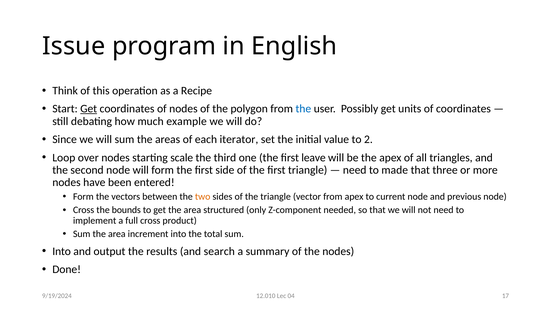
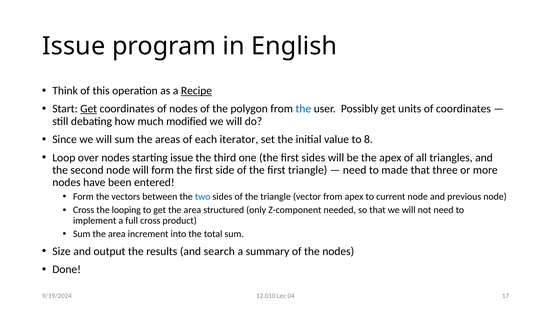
Recipe underline: none -> present (196, 91)
example: example -> modified (187, 121)
2: 2 -> 8 (368, 139)
starting scale: scale -> issue (182, 158)
first leave: leave -> sides (313, 158)
two colour: orange -> blue (203, 197)
bounds: bounds -> looping (126, 210)
Into: Into -> Size (62, 251)
